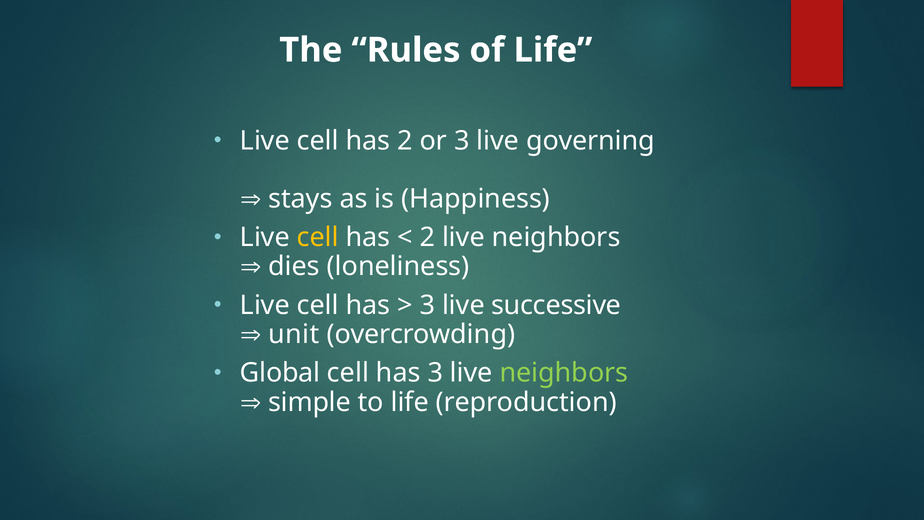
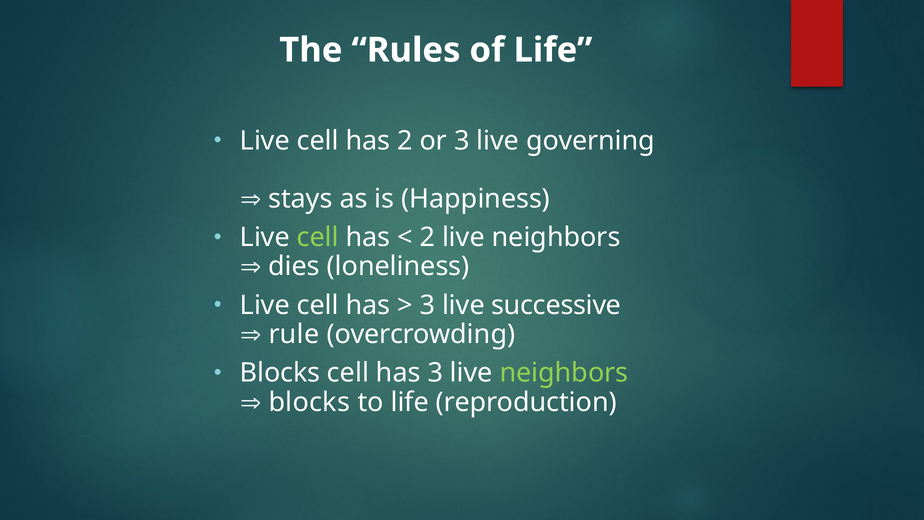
cell colour: yellow -> light green (318, 237)
unit: unit -> rule (294, 334)
Global: Global -> Blocks (280, 373)
simple: simple -> blocks (309, 402)
